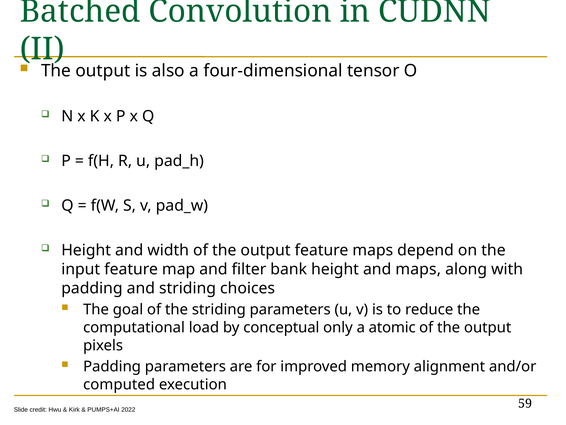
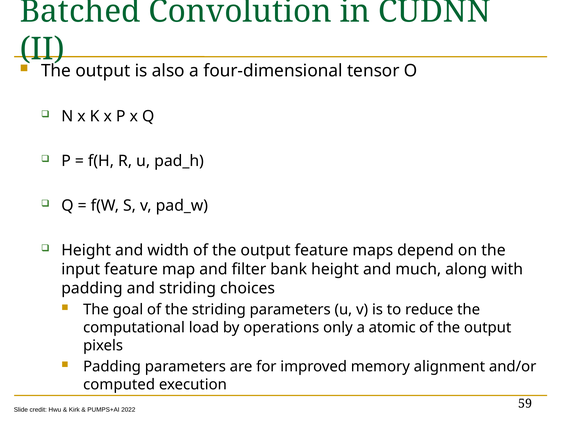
and maps: maps -> much (418, 269)
conceptual: conceptual -> operations (281, 327)
